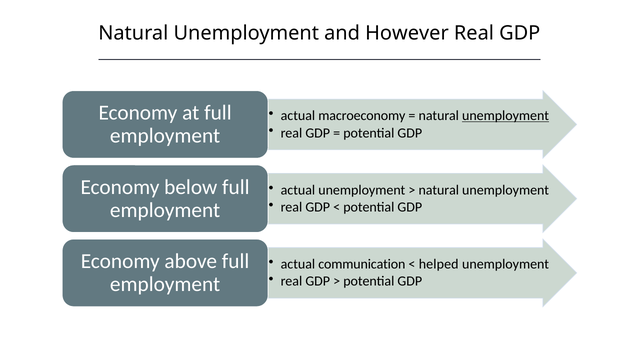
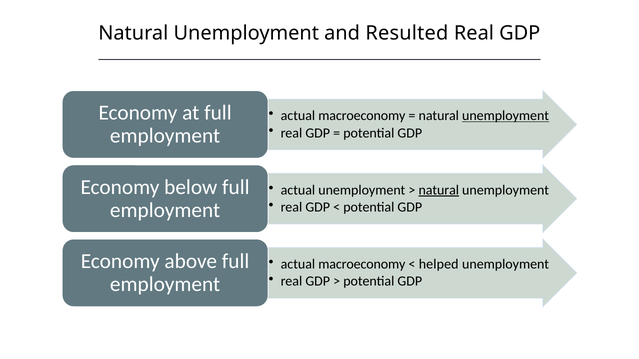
However: However -> Resulted (407, 33)
natural underline: none -> present (439, 190)
communication: communication -> macroeconomy (362, 265)
